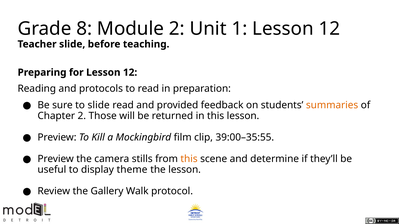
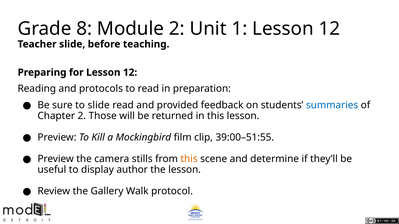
summaries colour: orange -> blue (332, 105)
39:00–35:55: 39:00–35:55 -> 39:00–51:55 (245, 138)
theme: theme -> author (132, 170)
